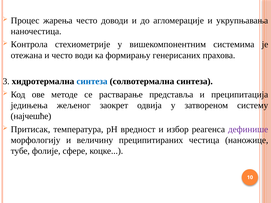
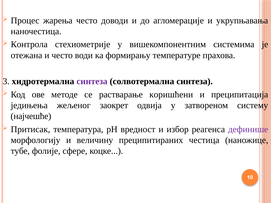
генерисаних: генерисаних -> температуре (177, 55)
синтеза colour: blue -> purple (92, 81)
представља: представља -> коришћени (171, 95)
